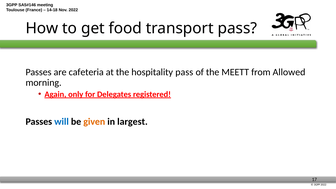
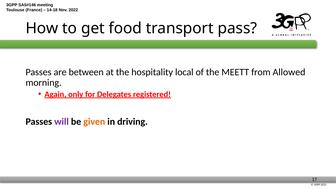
cafeteria: cafeteria -> between (86, 72)
hospitality pass: pass -> local (184, 72)
will colour: blue -> purple (62, 122)
largest: largest -> driving (132, 122)
